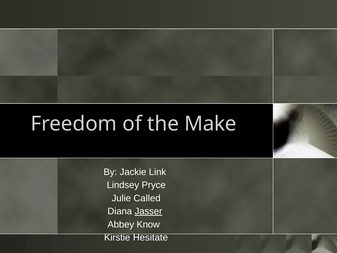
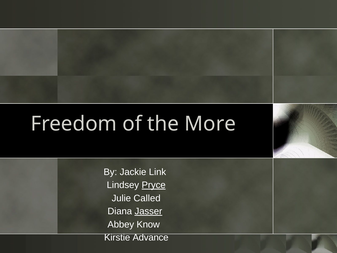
Make: Make -> More (210, 124)
Pryce underline: none -> present (154, 185)
Hesitate: Hesitate -> Advance (151, 237)
